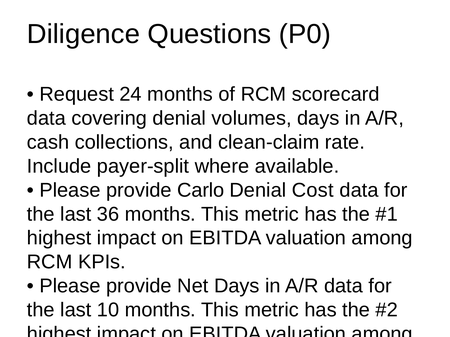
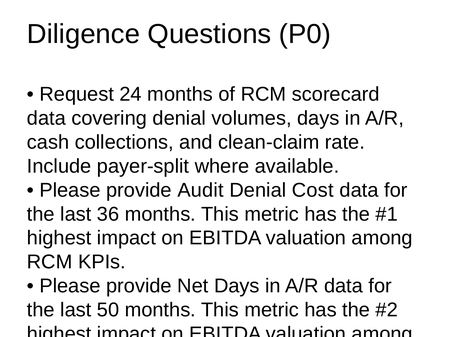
Carlo: Carlo -> Audit (201, 190)
10: 10 -> 50 (108, 310)
